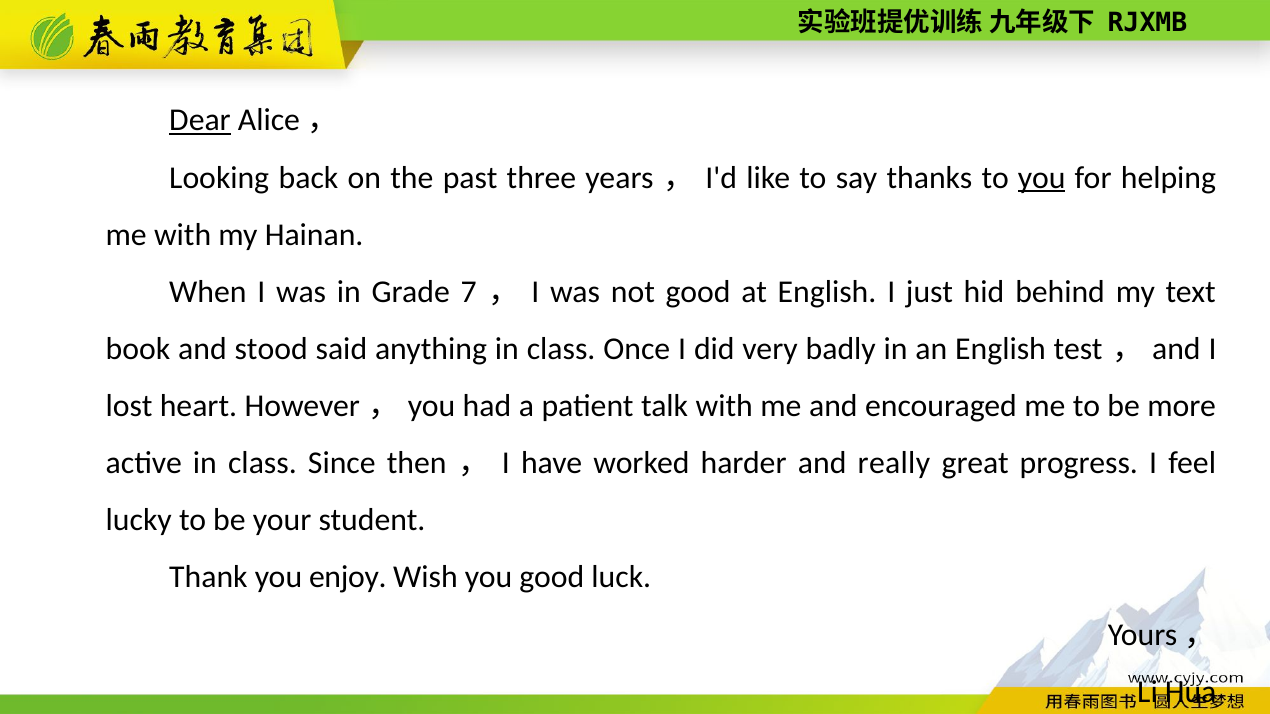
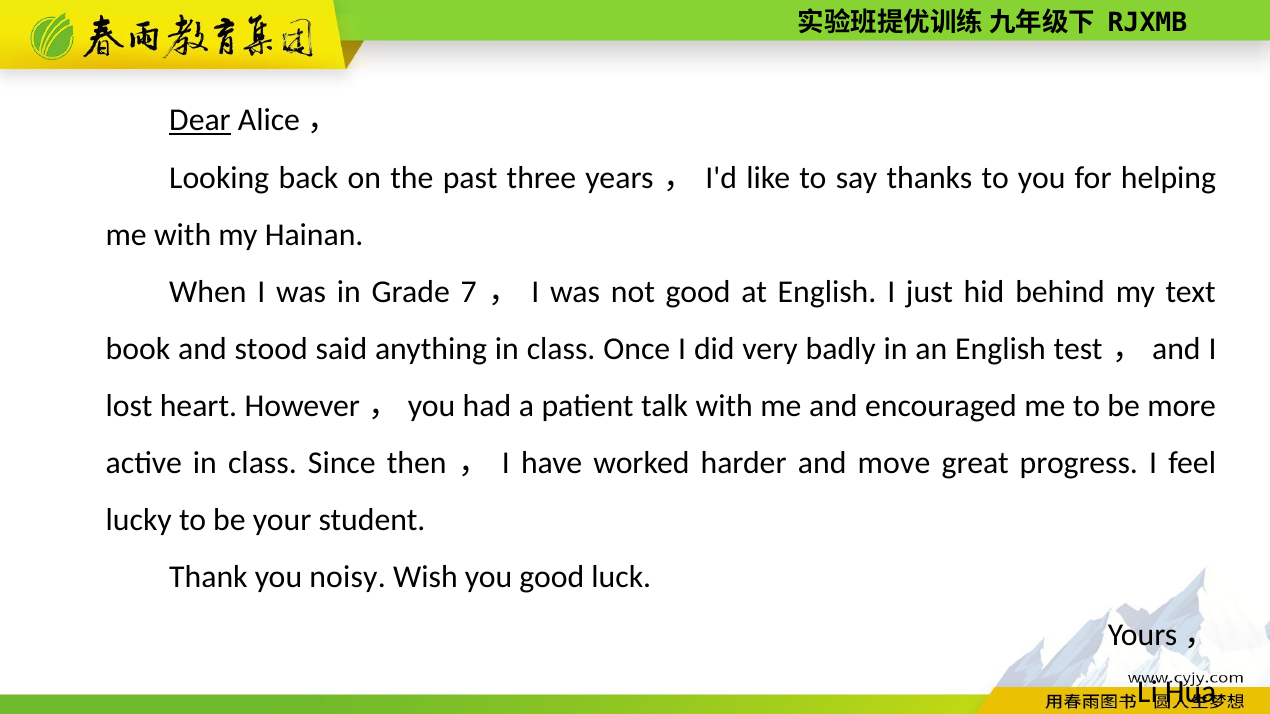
you underline: present -> none (1042, 178)
really: really -> move (894, 463)
enjoy: enjoy -> noisy (348, 578)
